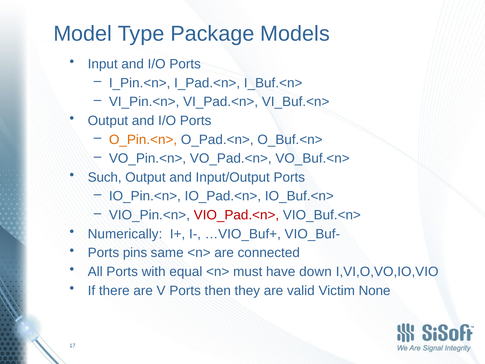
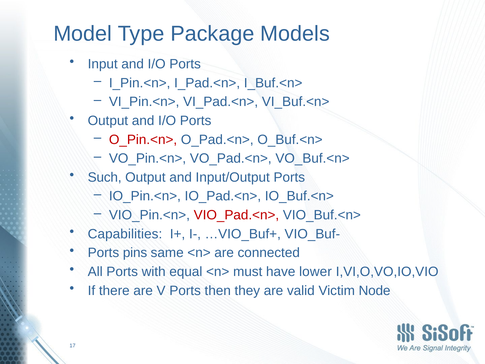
O_Pin.<n> colour: orange -> red (143, 139)
Numerically: Numerically -> Capabilities (125, 234)
down: down -> lower (315, 272)
None: None -> Node (375, 290)
